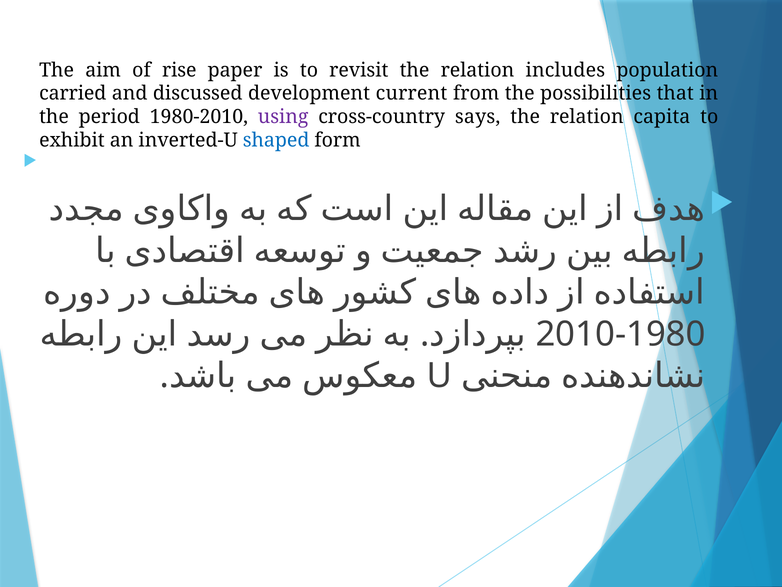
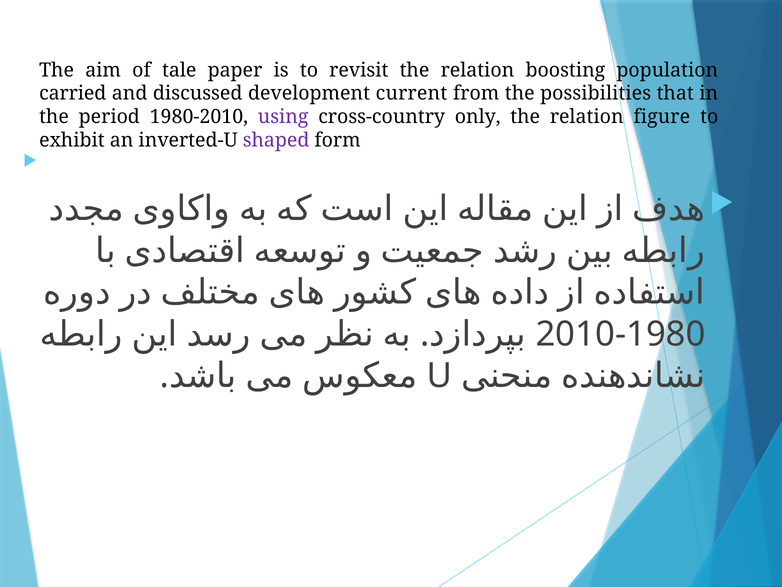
rise: rise -> tale (179, 70)
includes: includes -> boosting (565, 70)
says: says -> only (478, 117)
capita: capita -> figure (662, 117)
shaped colour: blue -> purple (276, 140)
